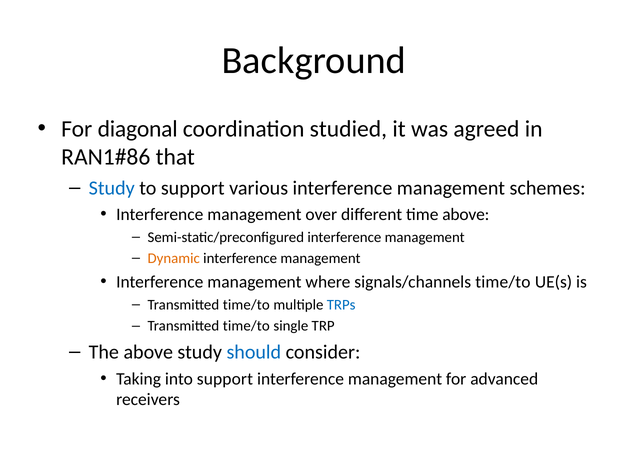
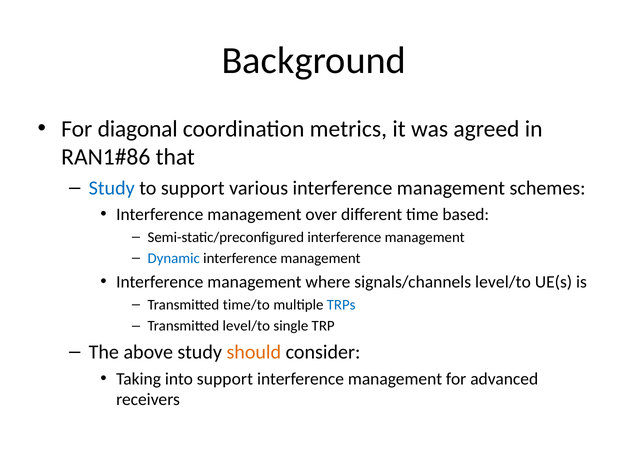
studied: studied -> metrics (348, 129)
time above: above -> based (466, 214)
Dynamic colour: orange -> blue (174, 258)
signals/channels time/to: time/to -> level/to (503, 282)
time/to: time/to -> level/to (246, 326)
should colour: blue -> orange (254, 352)
